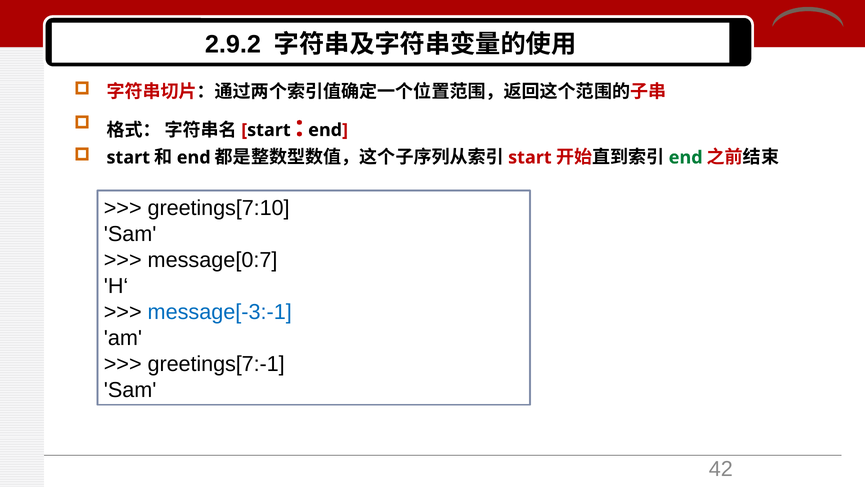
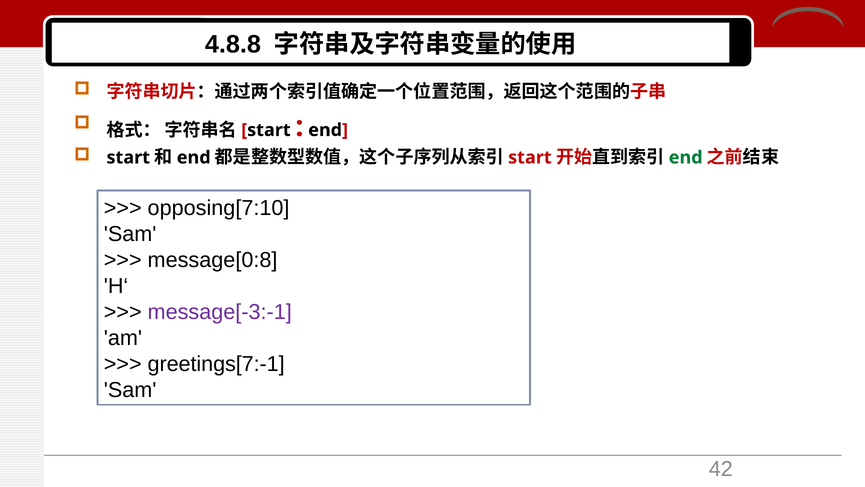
2.9.2: 2.9.2 -> 4.8.8 (233, 44)
greetings[7:10: greetings[7:10 -> opposing[7:10 (219, 208)
message[0:7: message[0:7 -> message[0:8 (213, 260)
message[-3:-1 colour: blue -> purple (220, 312)
